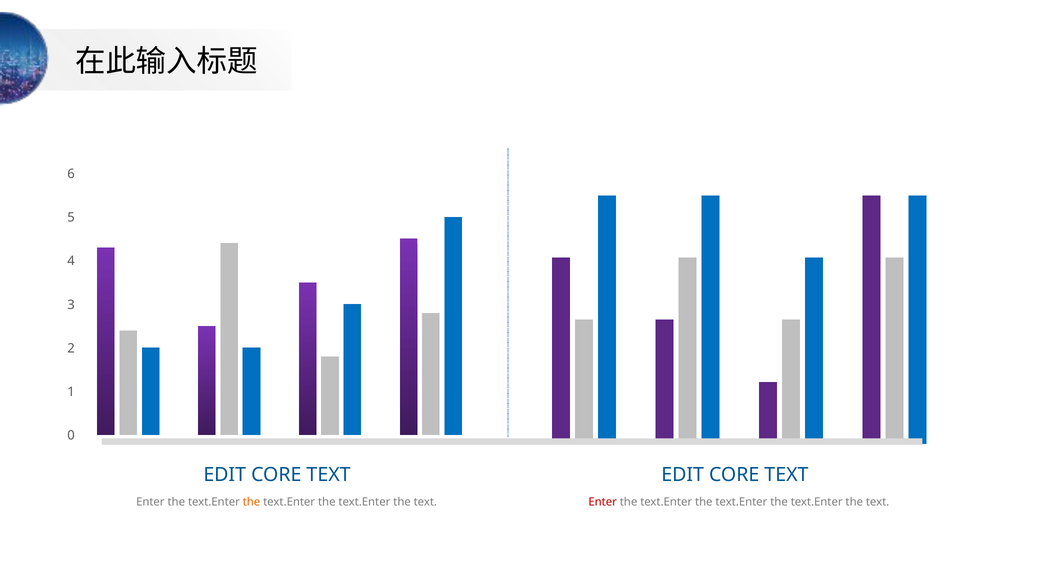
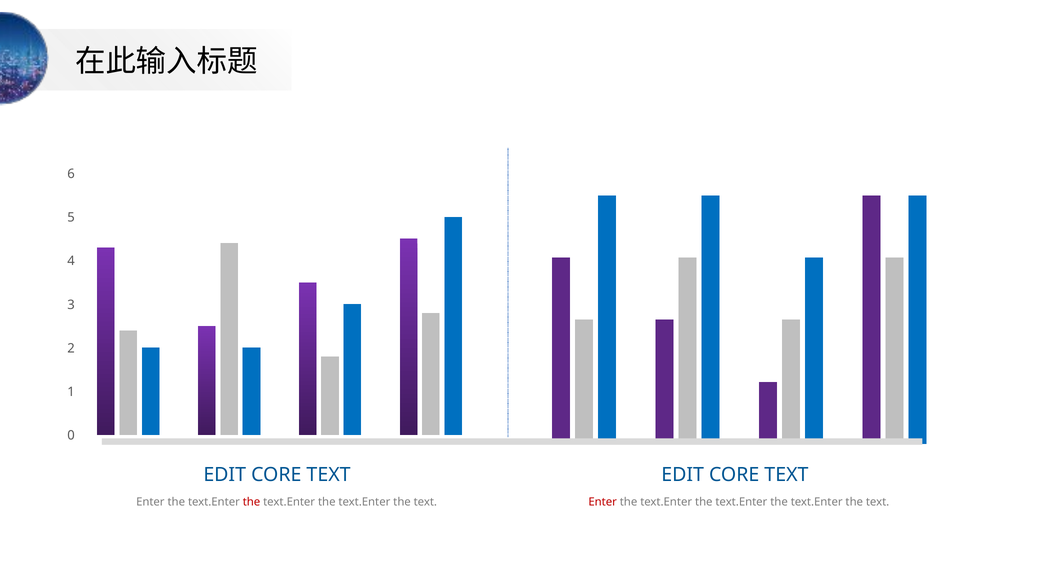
the colour: orange -> red (252, 502)
